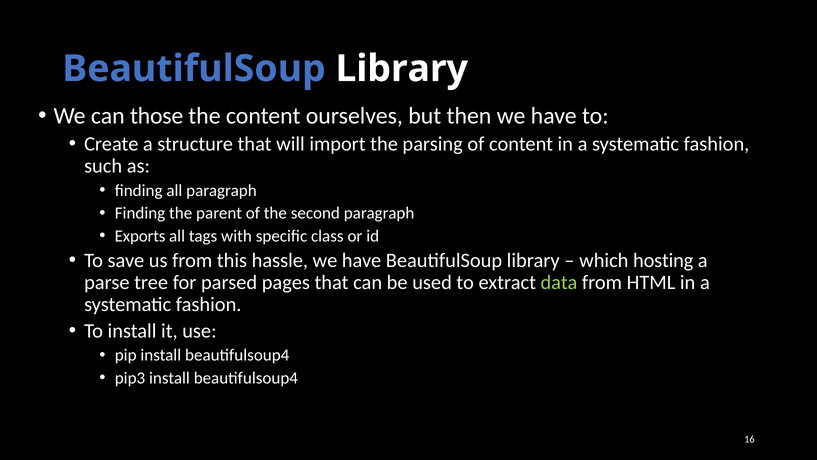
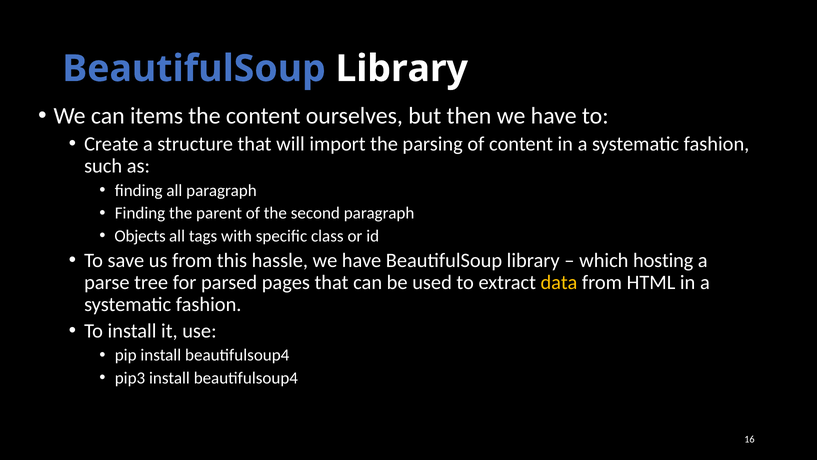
those: those -> items (157, 116)
Exports: Exports -> Objects (140, 236)
data colour: light green -> yellow (559, 282)
